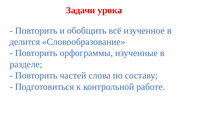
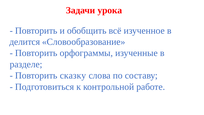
частей: частей -> сказку (73, 75)
